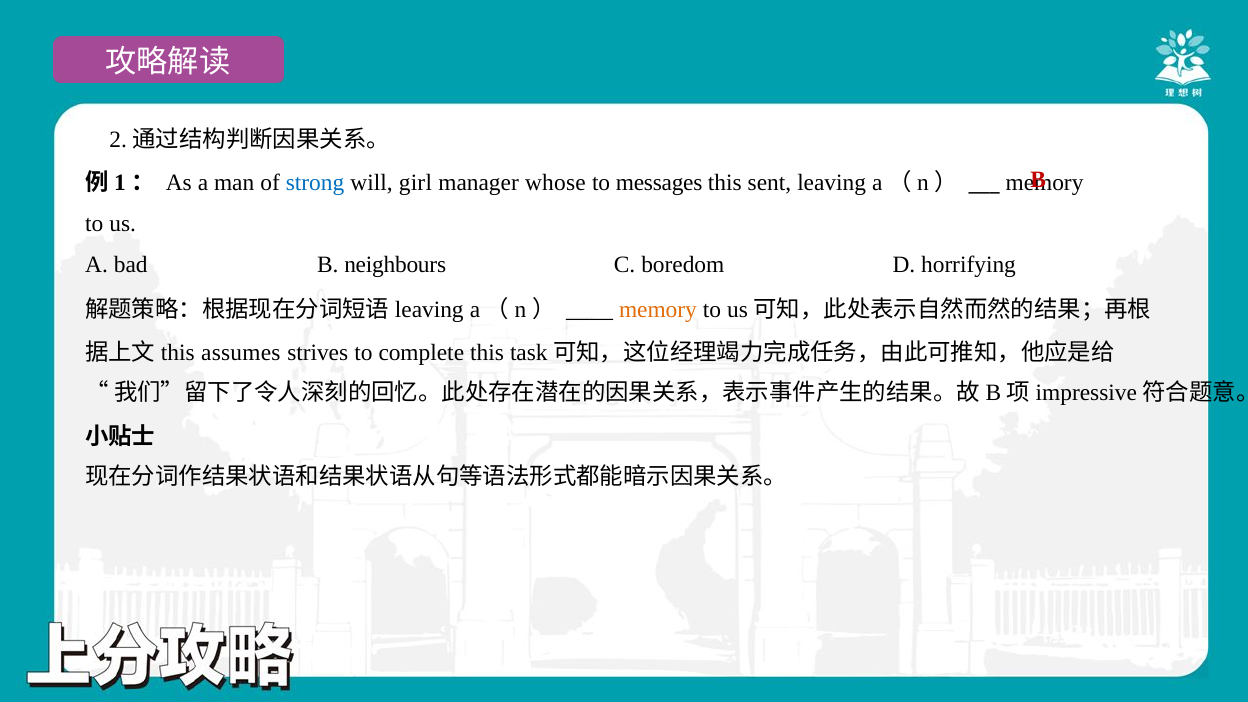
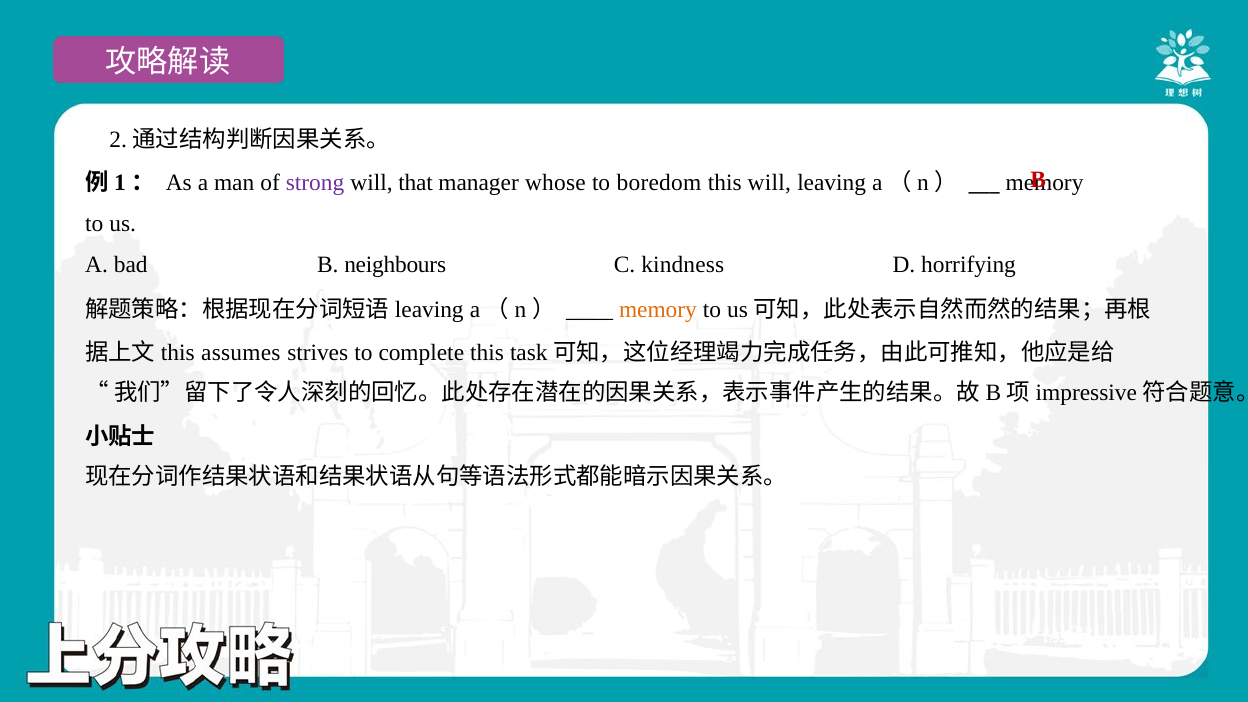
strong colour: blue -> purple (315, 183)
girl: girl -> that (416, 183)
messages: messages -> boredom (659, 183)
this sent: sent -> will (769, 183)
boredom: boredom -> kindness (683, 265)
